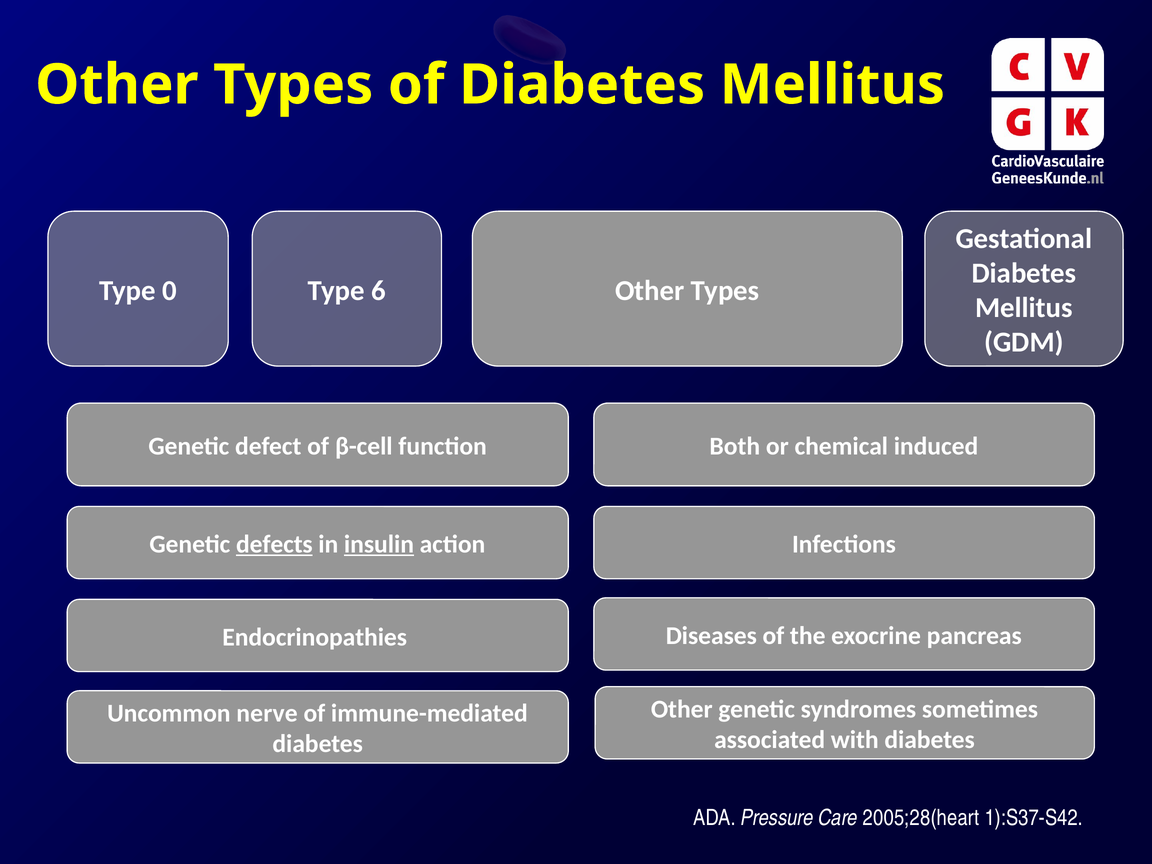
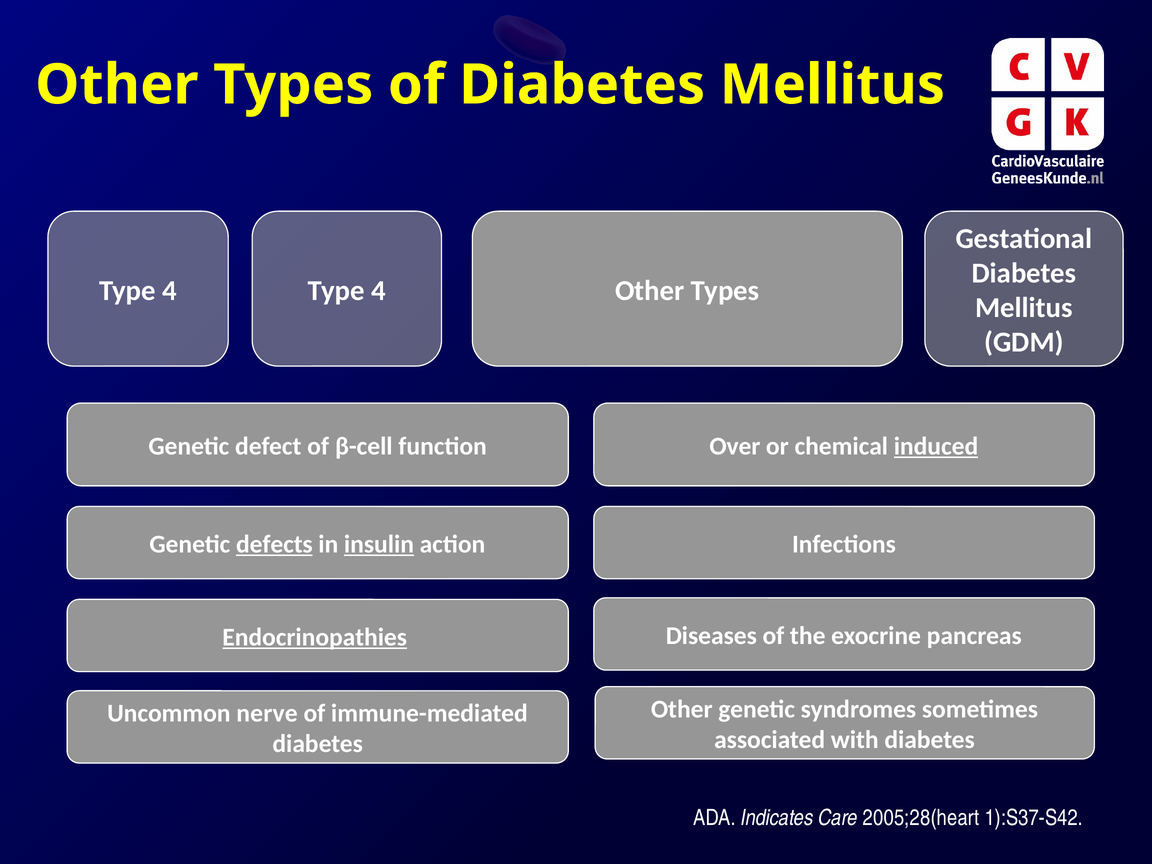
0: 0 -> 4 (170, 291)
6: 6 -> 4 (378, 291)
Both: Both -> Over (735, 446)
induced underline: none -> present (936, 446)
Endocrinopathies underline: none -> present (315, 637)
Pressure: Pressure -> Indicates (777, 818)
